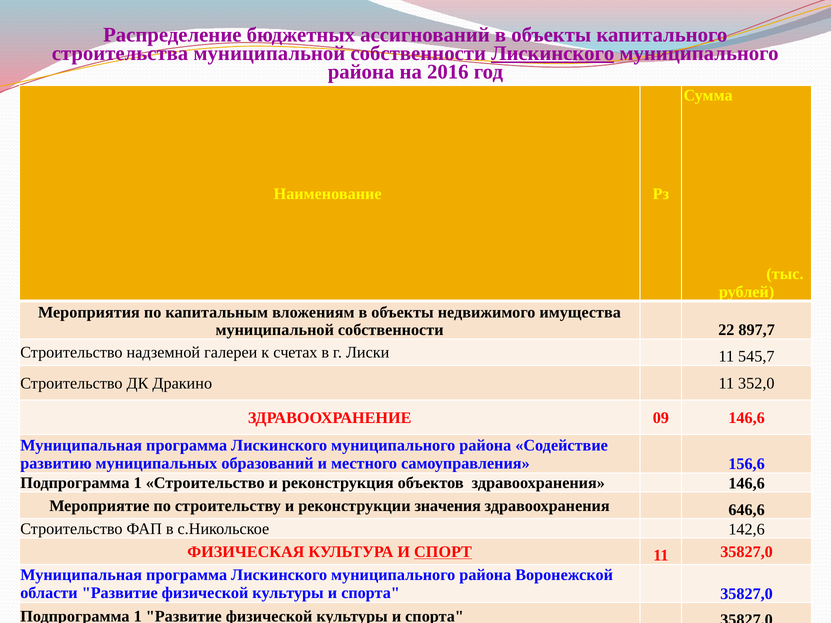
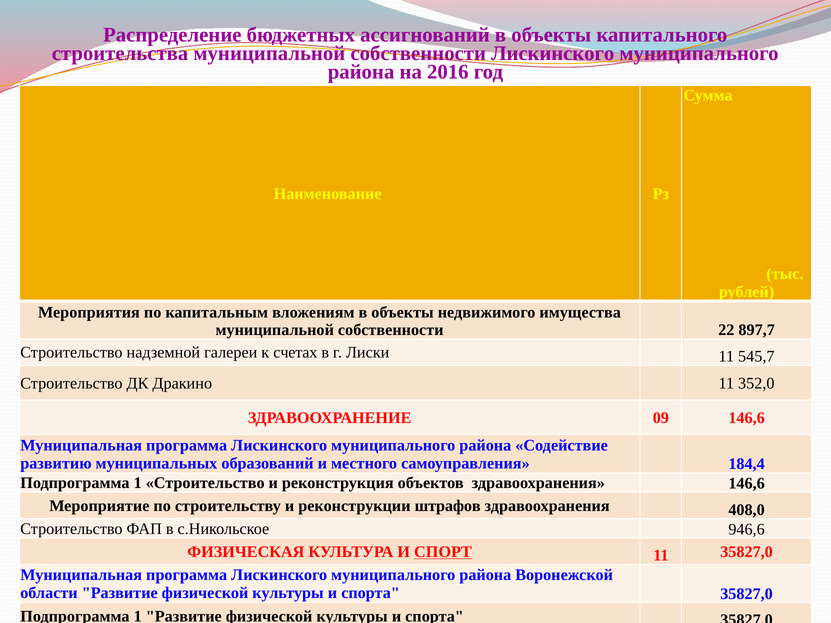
Лискинского underline: present -> none (553, 53)
156,6: 156,6 -> 184,4 (747, 464)
значения: значения -> штрафов (448, 506)
646,6: 646,6 -> 408,0 (747, 510)
142,6: 142,6 -> 946,6 (747, 529)
